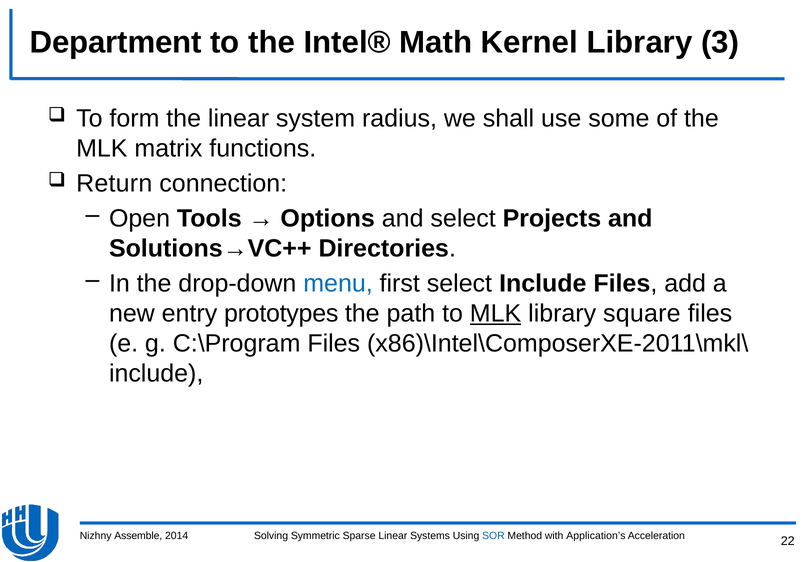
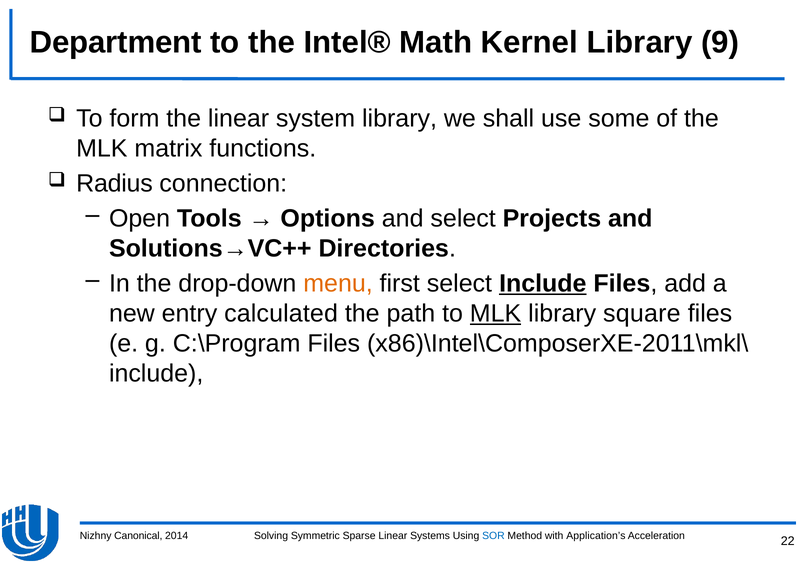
3: 3 -> 9 (720, 42)
system radius: radius -> library (400, 119)
Return: Return -> Radius (114, 184)
menu colour: blue -> orange (338, 283)
Include underline: none -> present (543, 283)
prototypes: prototypes -> calculated (281, 313)
Assemble: Assemble -> Canonical (138, 536)
